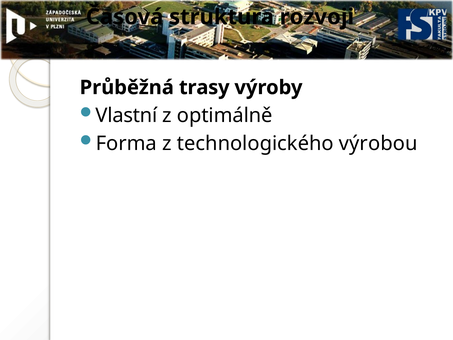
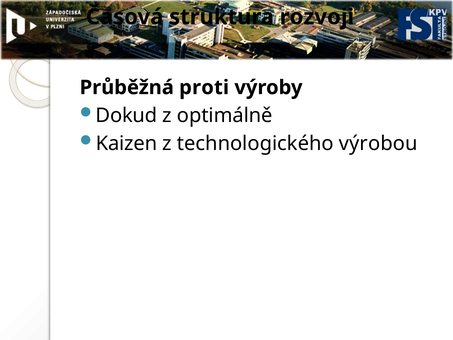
trasy: trasy -> proti (204, 87)
Vlastní: Vlastní -> Dokud (126, 115)
Forma: Forma -> Kaizen (126, 143)
